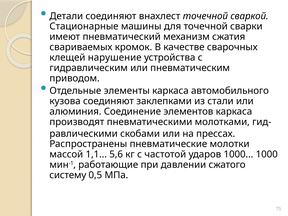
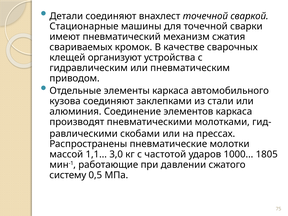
нарушение: нарушение -> организуют (115, 58)
5,6: 5,6 -> 3,0 (116, 154)
1000 1000: 1000 -> 1805 (267, 154)
